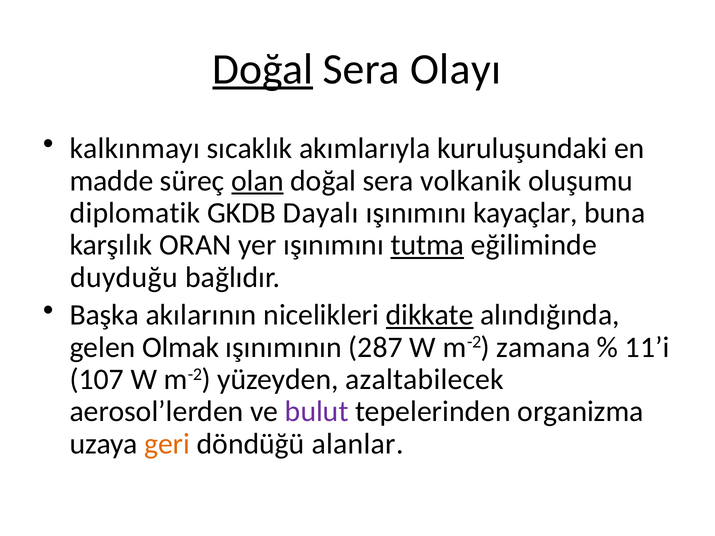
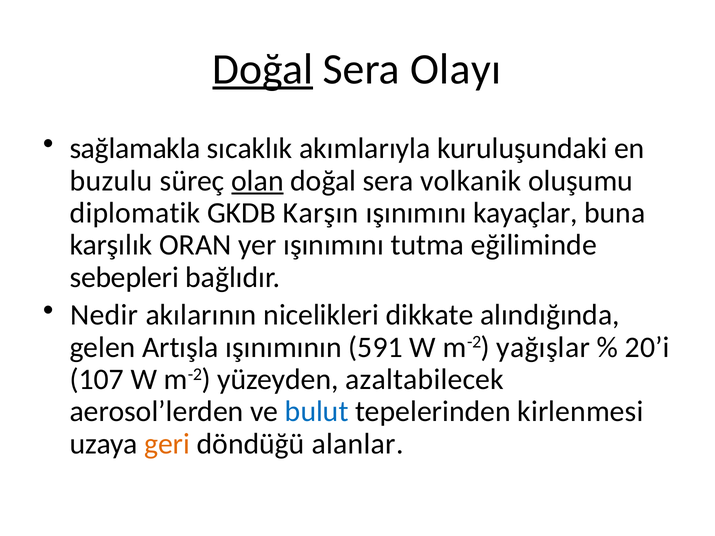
kalkınmayı: kalkınmayı -> sağlamakla (135, 149)
madde: madde -> buzulu (111, 181)
Dayalı: Dayalı -> Karşın (321, 213)
tutma underline: present -> none (427, 245)
duyduğu: duyduğu -> sebepleri (124, 277)
Başka: Başka -> Nedir (104, 315)
dikkate underline: present -> none (430, 315)
Olmak: Olmak -> Artışla (180, 347)
287: 287 -> 591 (376, 347)
zamana: zamana -> yağışlar (543, 347)
11’i: 11’i -> 20’i (647, 347)
bulut colour: purple -> blue (317, 412)
organizma: organizma -> kirlenmesi (580, 412)
